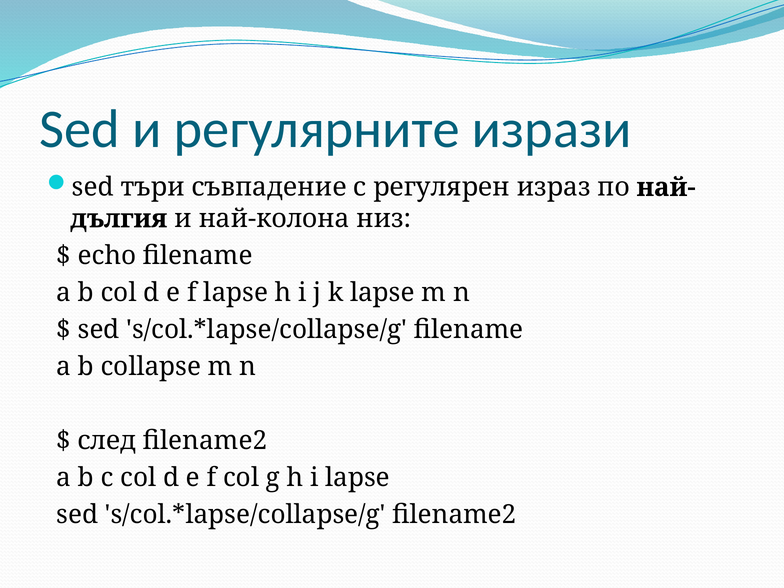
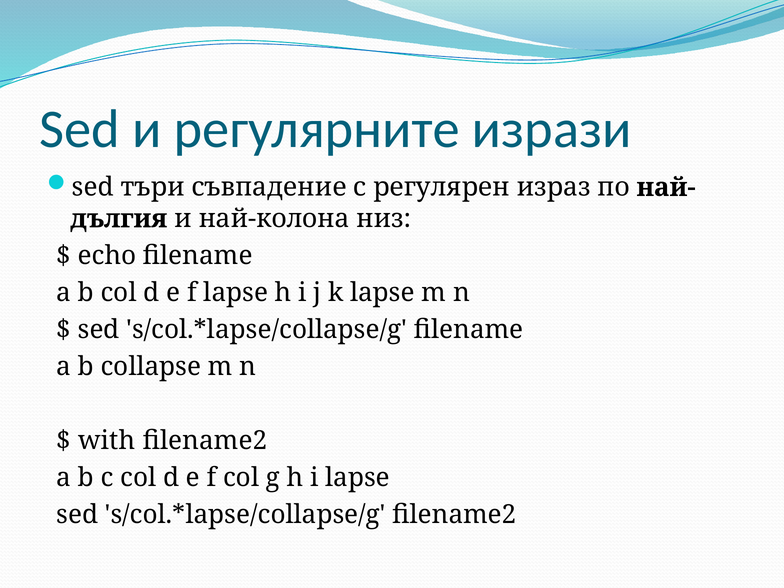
след: след -> with (107, 441)
